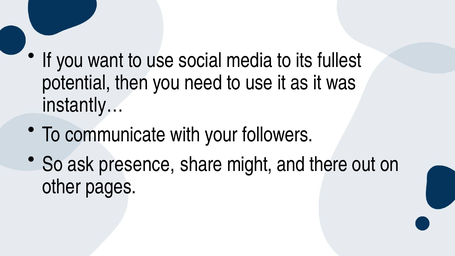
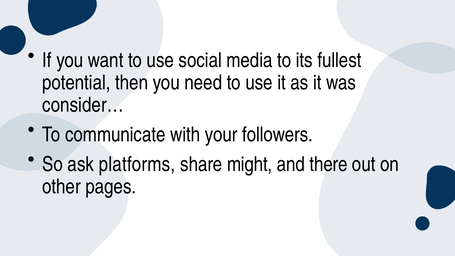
instantly…: instantly… -> consider… (83, 105)
presence: presence -> platforms (137, 164)
